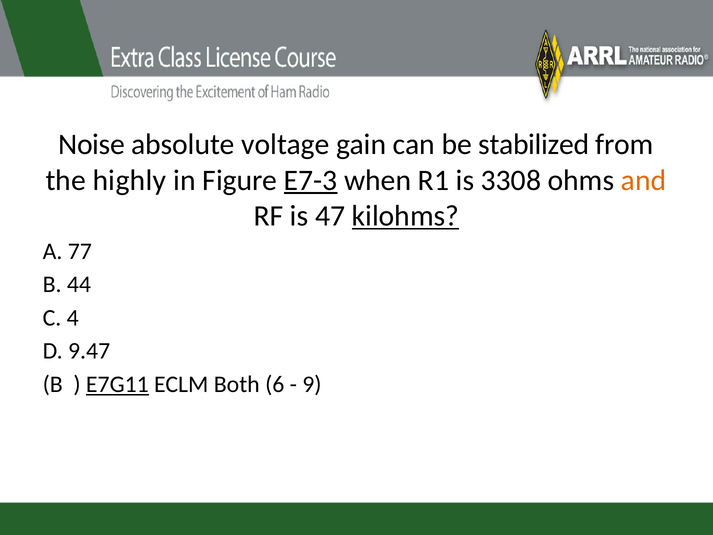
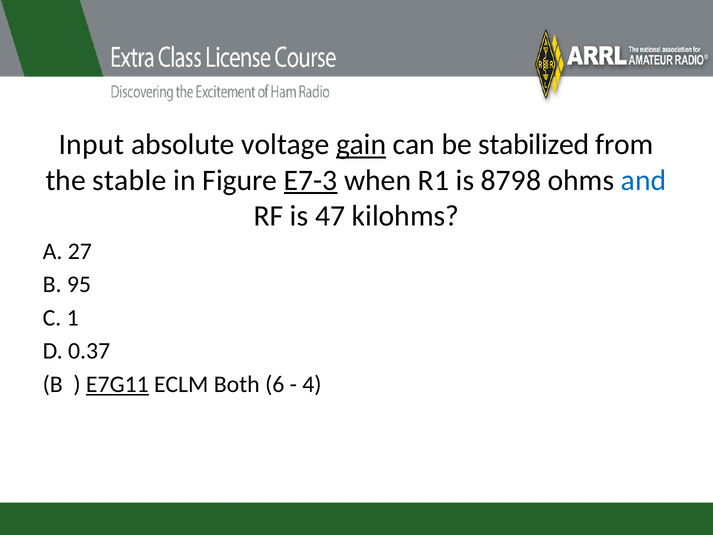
Noise: Noise -> Input (91, 145)
gain underline: none -> present (361, 145)
highly: highly -> stable (129, 180)
3308: 3308 -> 8798 (511, 180)
and colour: orange -> blue (644, 180)
kilohms underline: present -> none (405, 216)
77: 77 -> 27 (80, 251)
44: 44 -> 95 (79, 284)
4: 4 -> 1 (73, 318)
9.47: 9.47 -> 0.37 (89, 351)
9: 9 -> 4 (312, 384)
